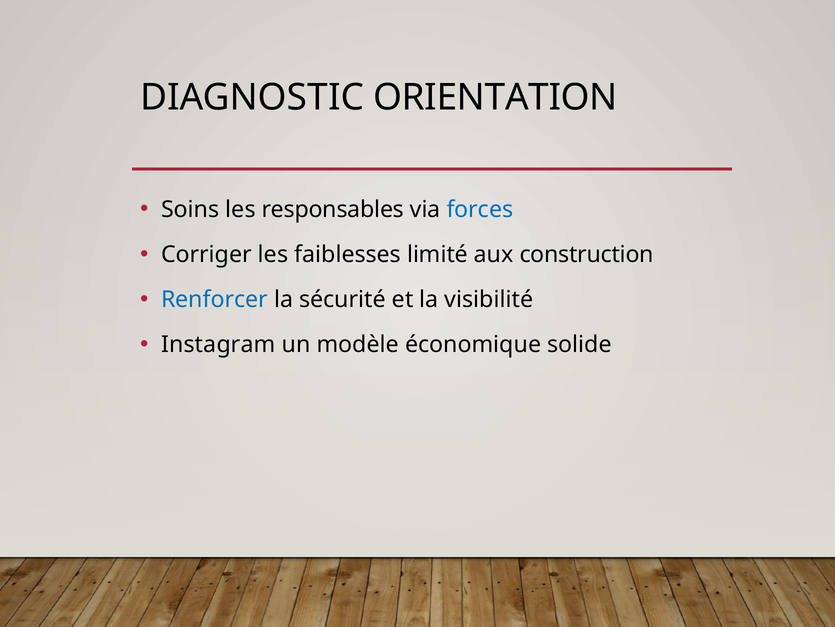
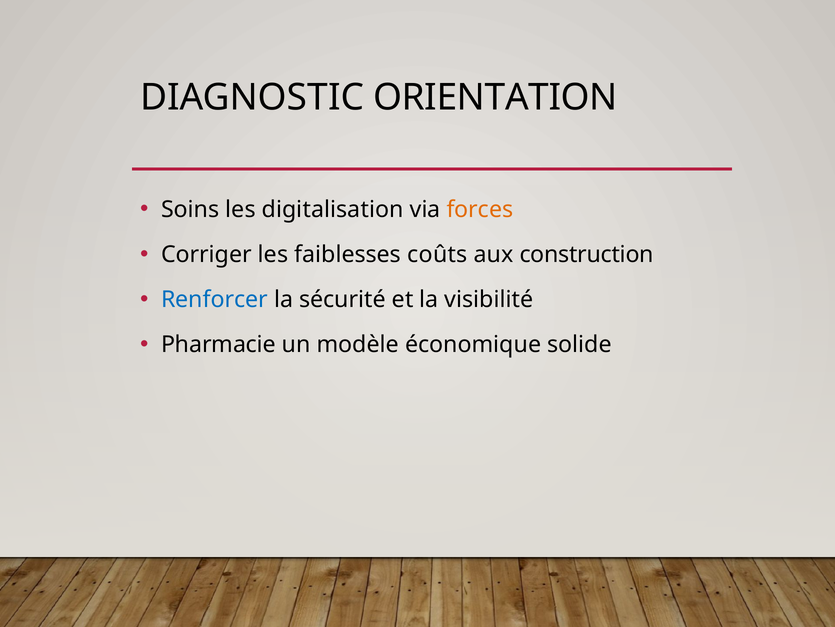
responsables: responsables -> digitalisation (333, 209)
forces colour: blue -> orange (480, 209)
limité: limité -> coûts (437, 254)
Instagram: Instagram -> Pharmacie (218, 344)
